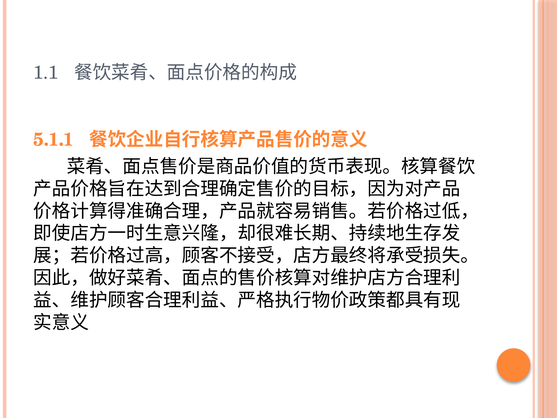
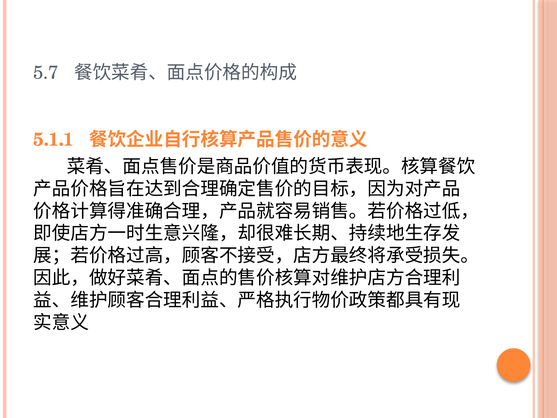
1.1: 1.1 -> 5.7 (46, 73)
